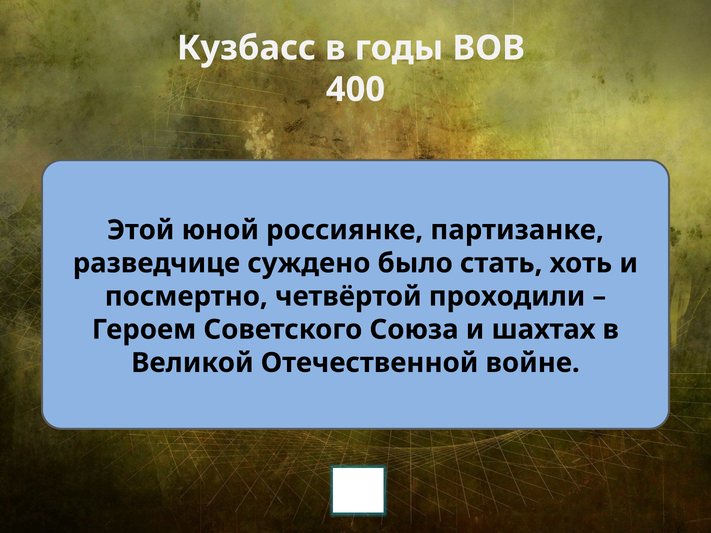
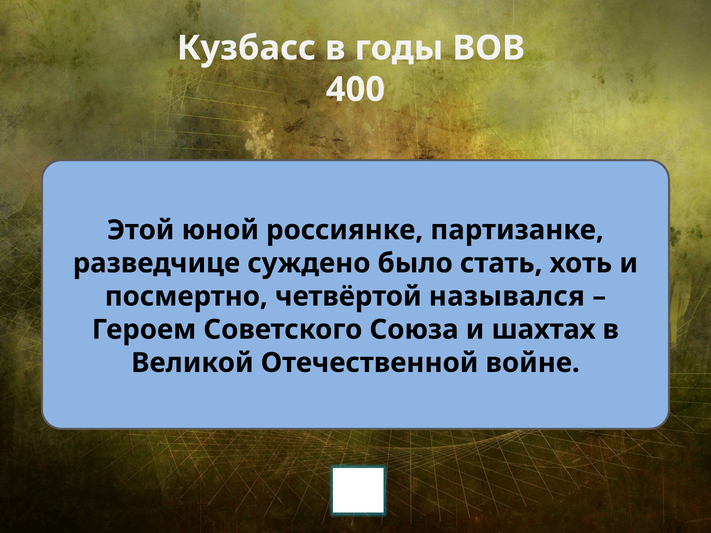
проходили: проходили -> назывался (507, 297)
